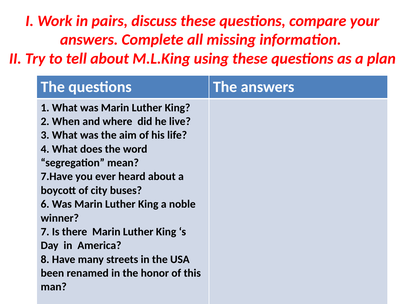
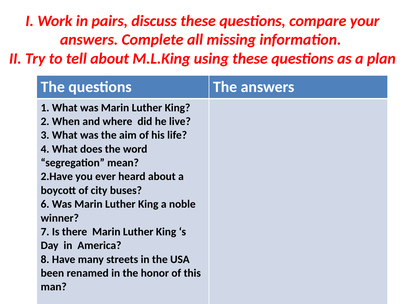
7.Have: 7.Have -> 2.Have (57, 176)
